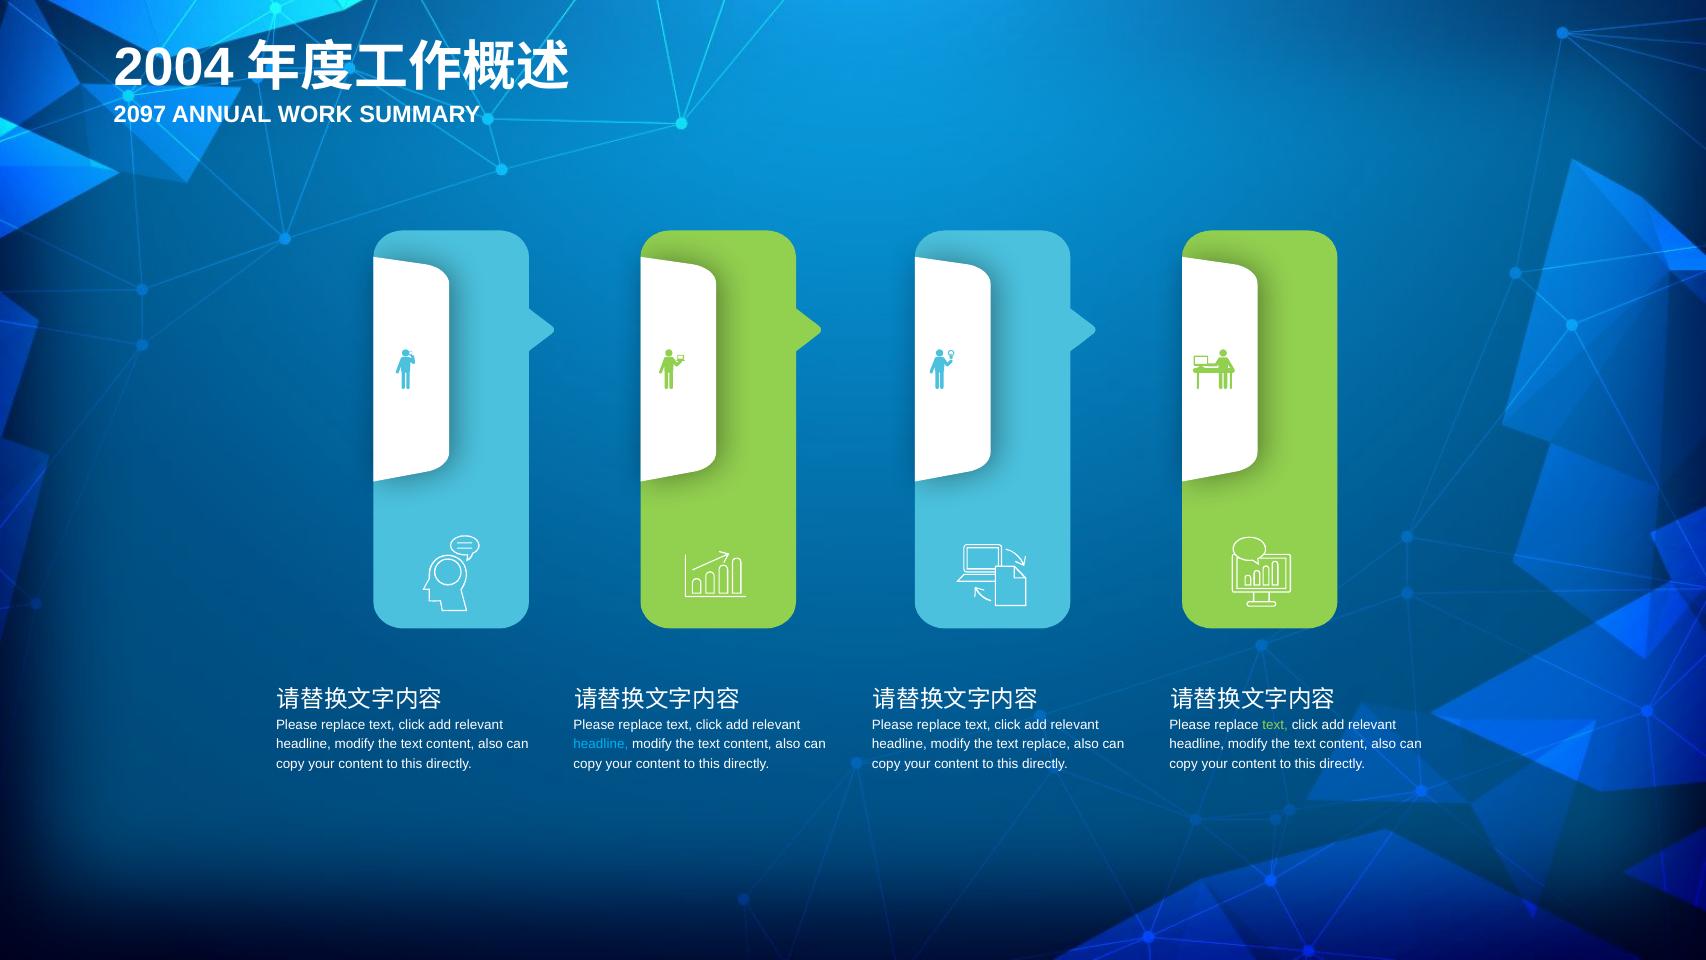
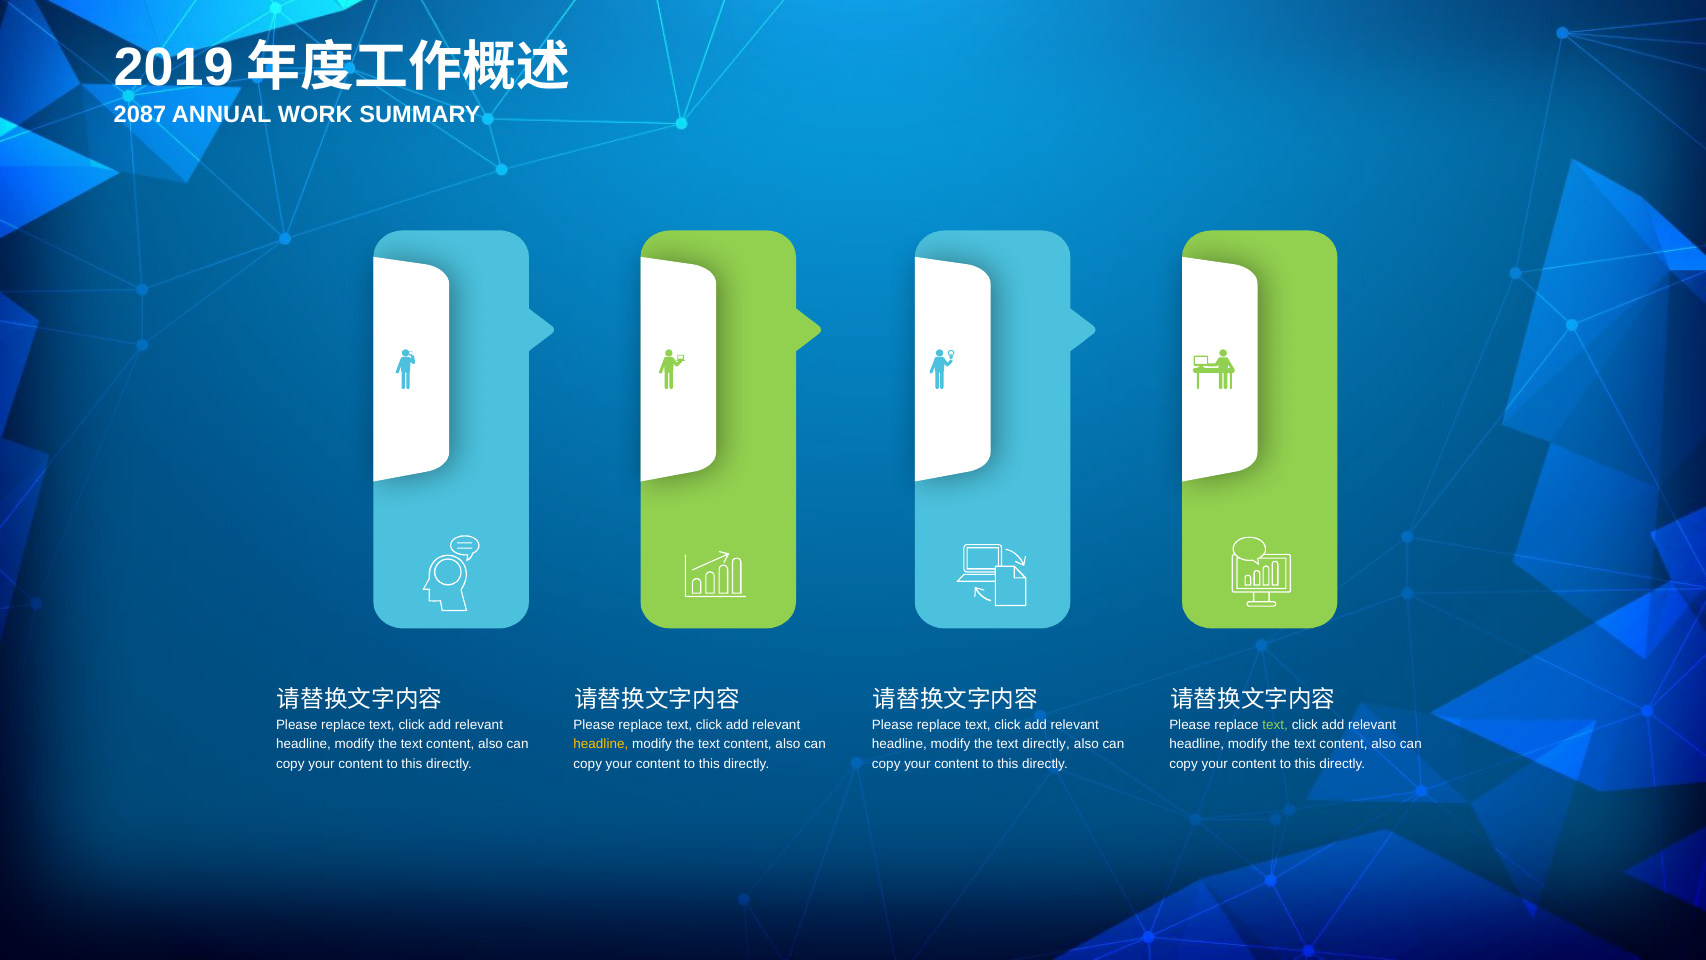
2004: 2004 -> 2019 (174, 67)
2097: 2097 -> 2087 (140, 114)
headline colour: light blue -> yellow (601, 744)
text replace: replace -> directly (1046, 744)
